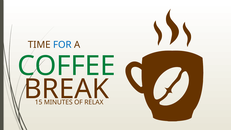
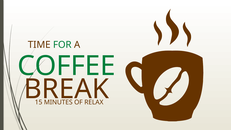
FOR colour: blue -> green (62, 45)
